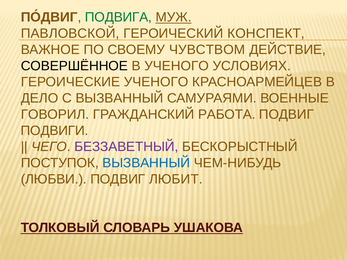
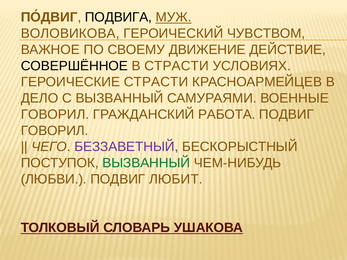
ПОДВИГА colour: green -> black (118, 17)
ПАВЛОВСКОЙ: ПАВЛОВСКОЙ -> ВОЛОВИКОВА (70, 34)
КОНСПЕКТ: КОНСПЕКТ -> ЧУВСТВОМ (266, 34)
ЧУВСТВОМ: ЧУВСТВОМ -> ДВИЖЕНИЕ (207, 50)
В УЧЕНОГО: УЧЕНОГО -> СТРАСТИ (177, 66)
ГЕРОИЧЕСКИЕ УЧЕНОГО: УЧЕНОГО -> СТРАСТИ (156, 82)
ПОДВИГИ: ПОДВИГИ -> ГОВОРИЛ (55, 131)
ВЫЗВАННЫЙ colour: blue -> green (146, 163)
